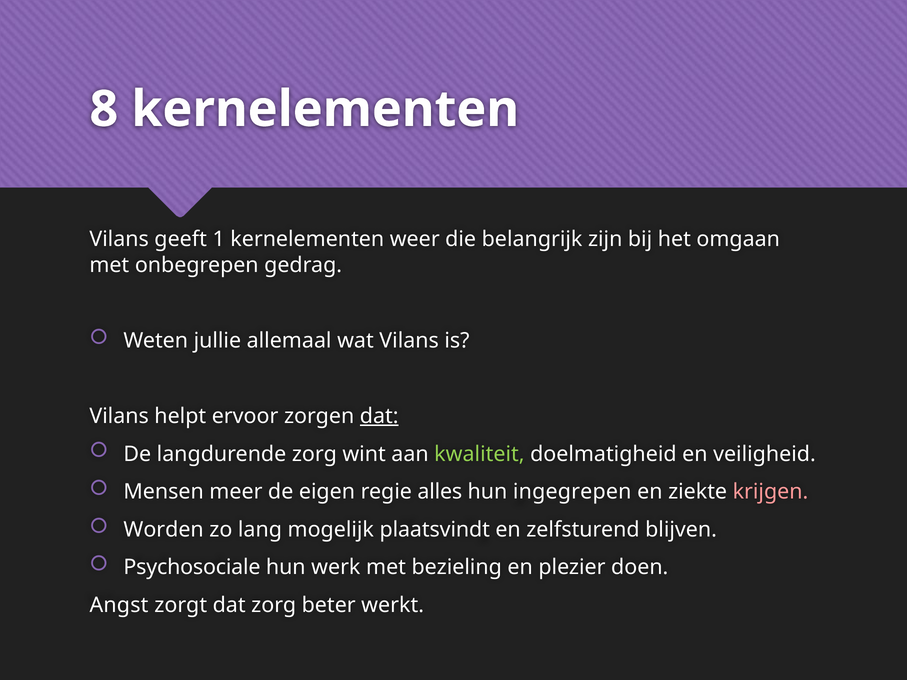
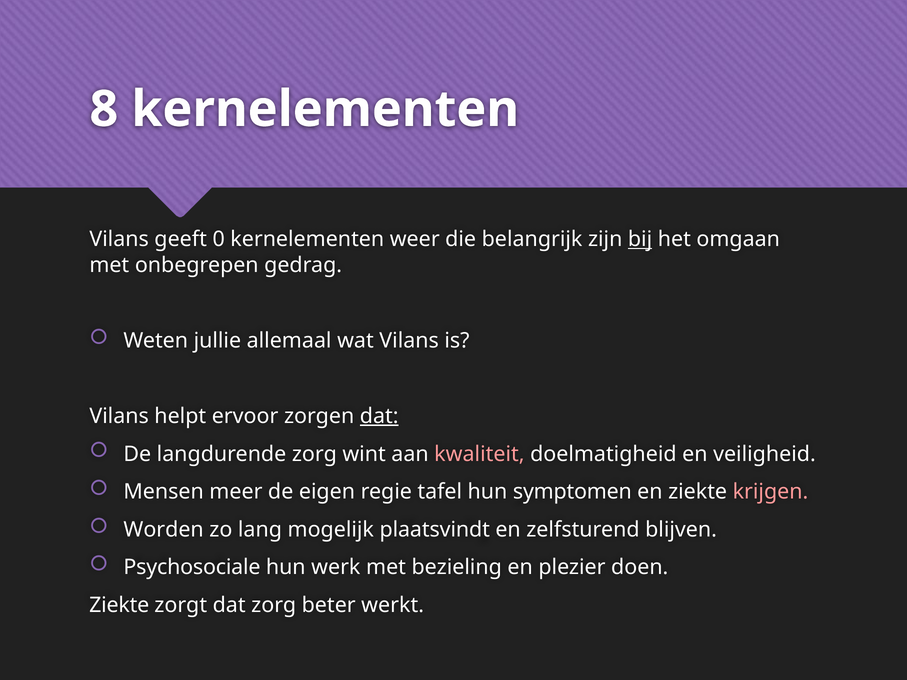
1: 1 -> 0 (219, 239)
bij underline: none -> present (640, 239)
kwaliteit colour: light green -> pink (479, 454)
alles: alles -> tafel (440, 492)
ingegrepen: ingegrepen -> symptomen (572, 492)
Angst: Angst -> Ziekte (119, 605)
